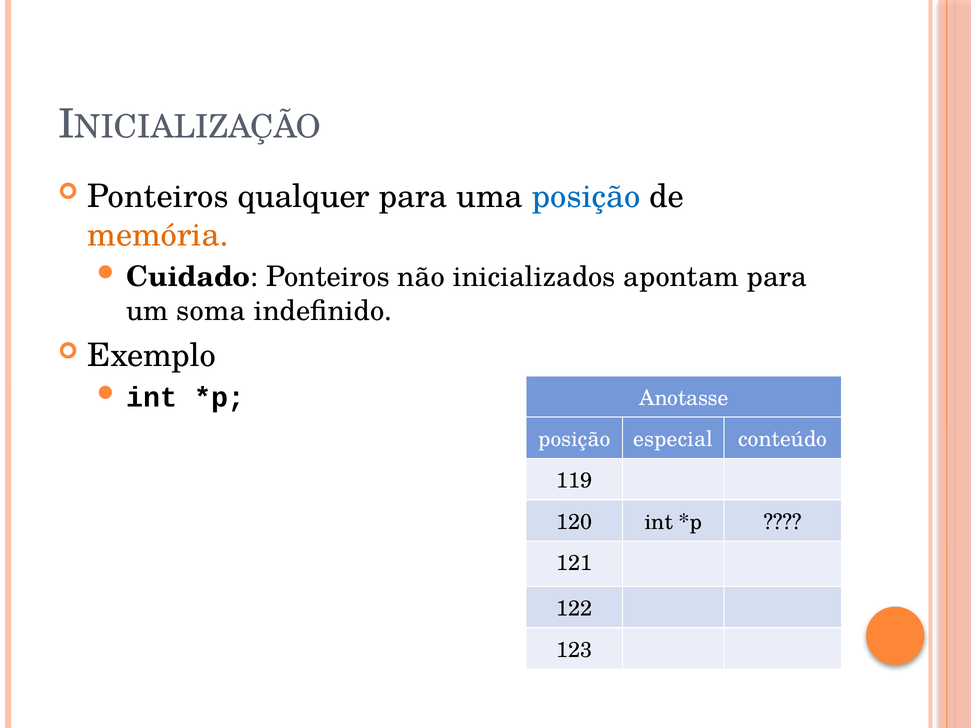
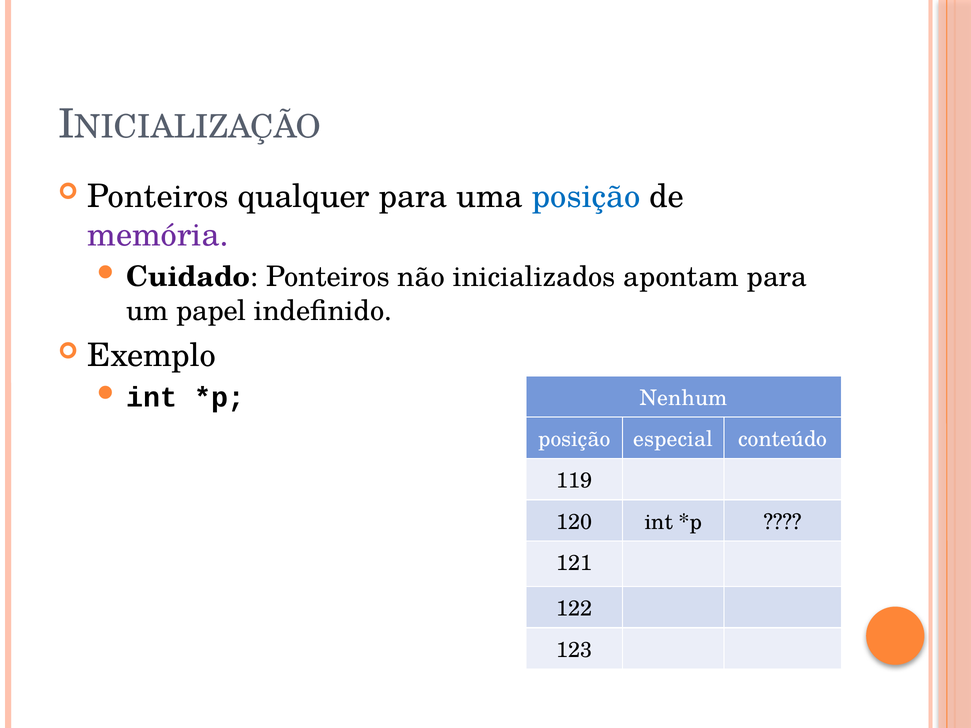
memória colour: orange -> purple (158, 235)
soma: soma -> papel (211, 311)
Anotasse: Anotasse -> Nenhum (684, 398)
